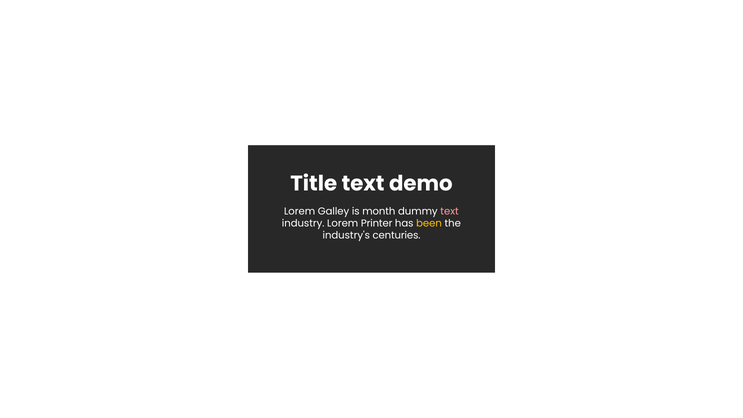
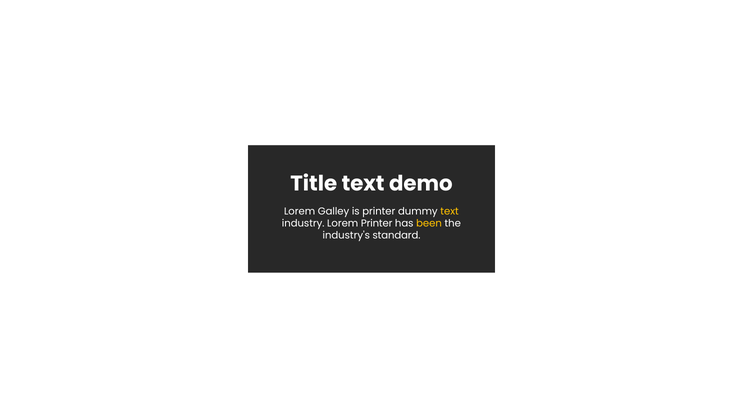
is month: month -> printer (379, 211)
text colour: pink -> yellow (450, 211)
centuries: centuries -> standard (396, 235)
